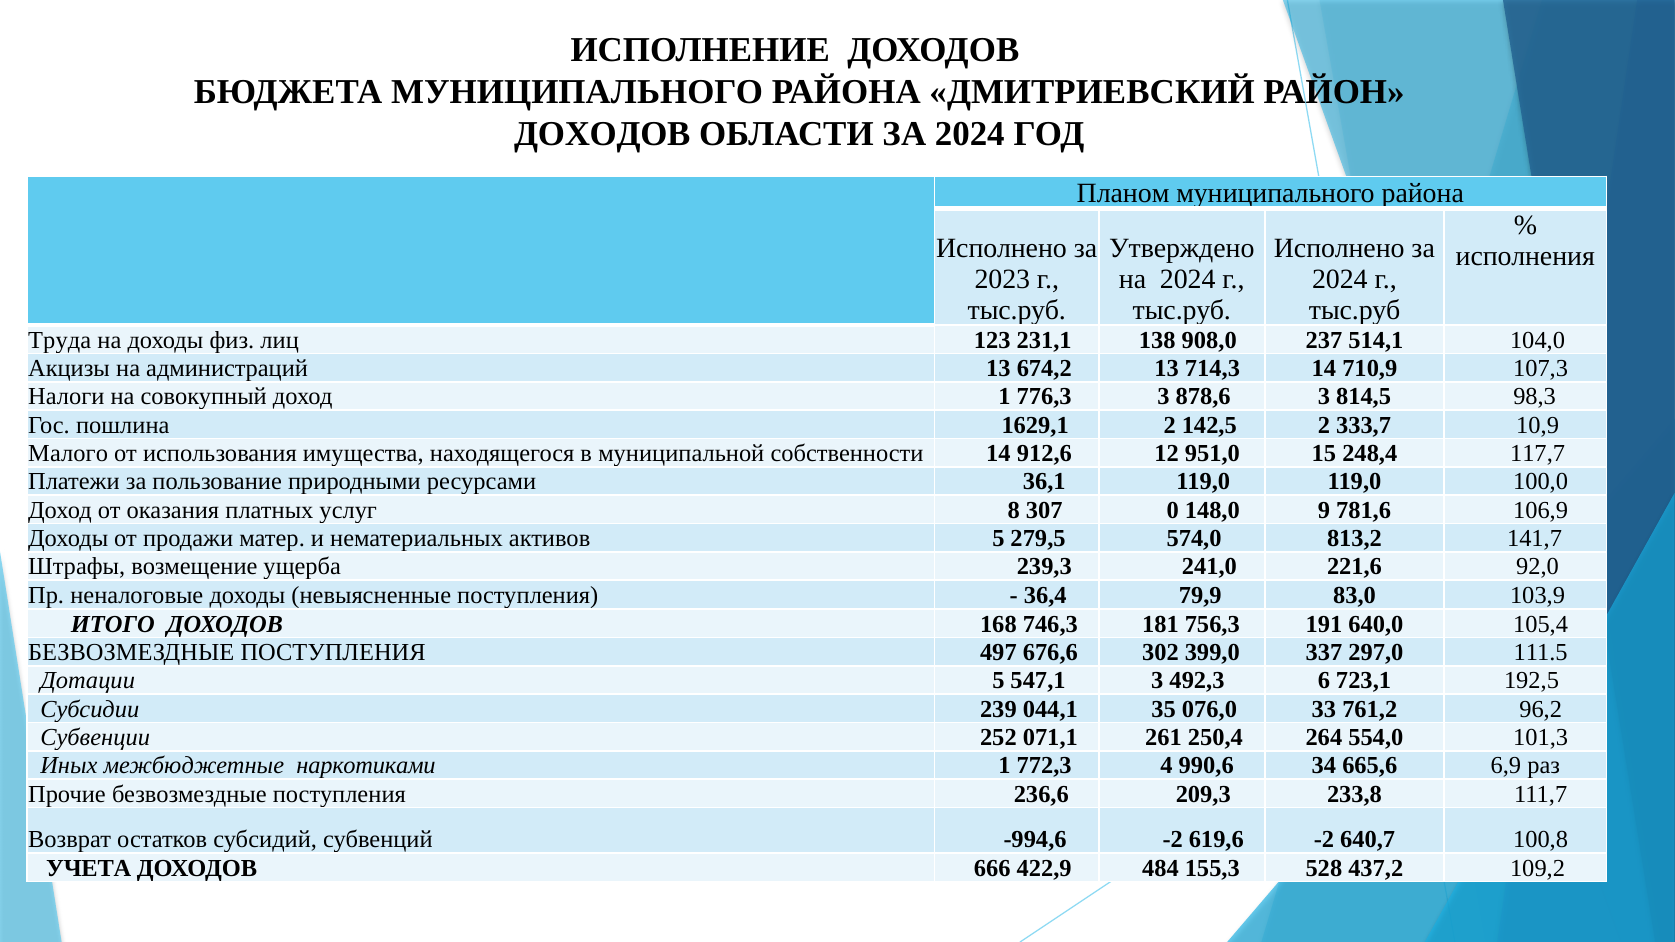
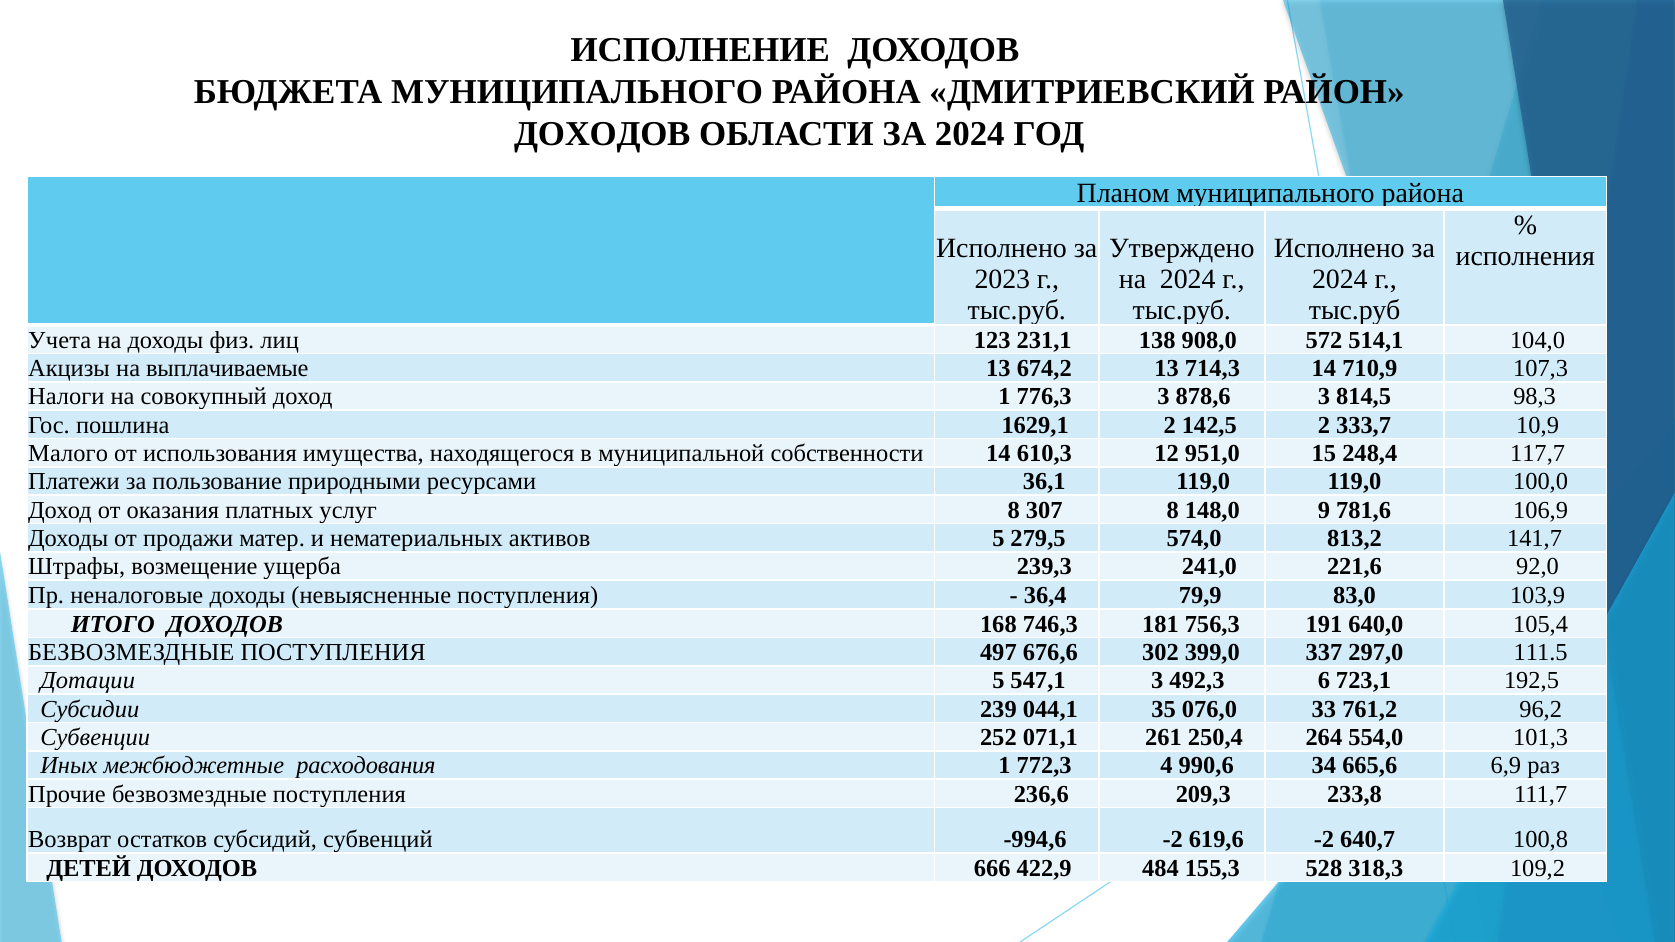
Труда: Труда -> Учета (60, 340)
237: 237 -> 572 (1324, 340)
администраций: администраций -> выплачиваемые (227, 369)
912,6: 912,6 -> 610,3 (1044, 454)
307 0: 0 -> 8 (1173, 510)
наркотиками: наркотиками -> расходования (366, 766)
УЧЕТА: УЧЕТА -> ДЕТЕЙ (89, 868)
437,2: 437,2 -> 318,3 (1376, 868)
